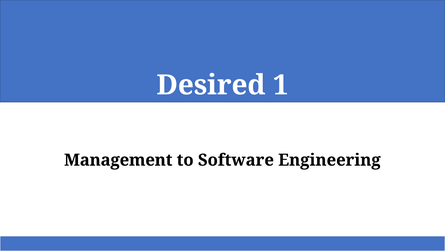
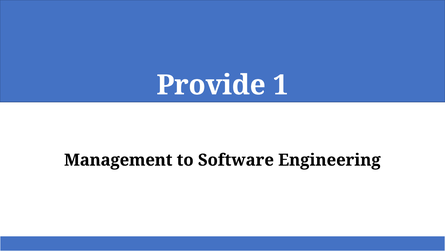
Desired: Desired -> Provide (211, 85)
